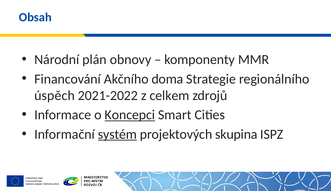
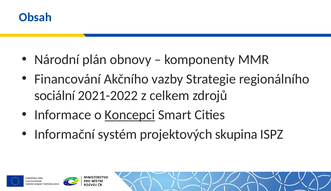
doma: doma -> vazby (167, 79)
úspěch: úspěch -> sociální (55, 95)
systém underline: present -> none (117, 134)
